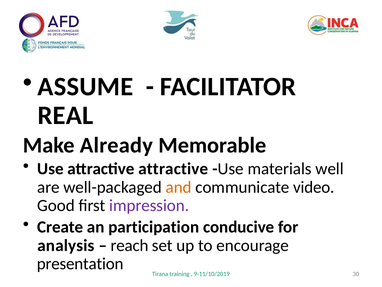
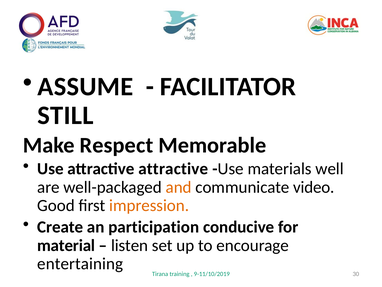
REAL: REAL -> STILL (65, 115)
Already: Already -> Respect (116, 145)
impression colour: purple -> orange (149, 205)
analysis: analysis -> material (66, 245)
reach: reach -> listen (130, 245)
presentation: presentation -> entertaining (80, 263)
